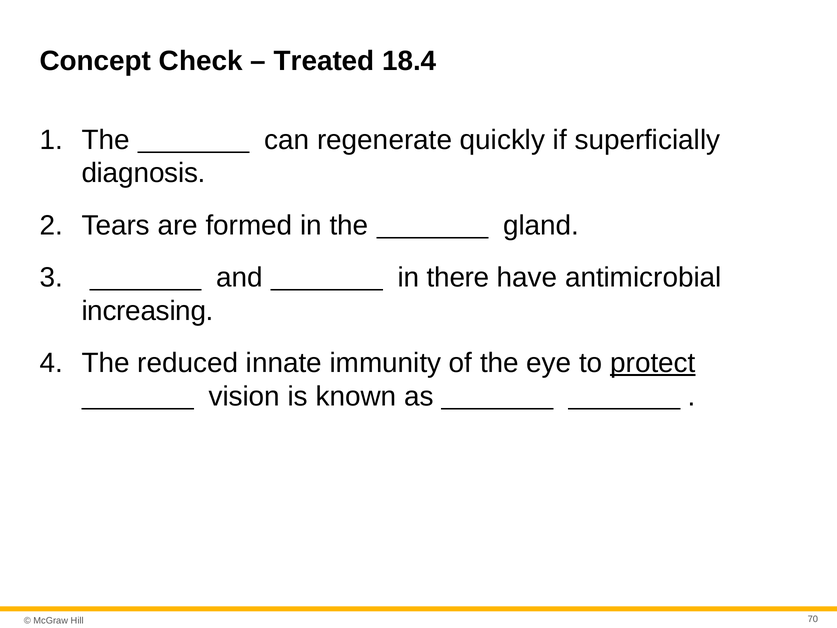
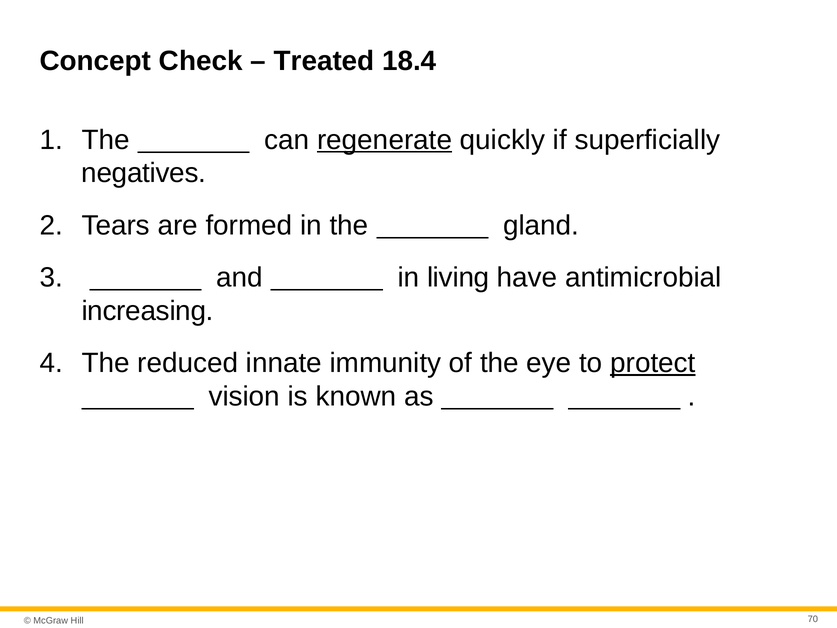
regenerate underline: none -> present (385, 140)
diagnosis: diagnosis -> negatives (144, 173)
there: there -> living (458, 277)
